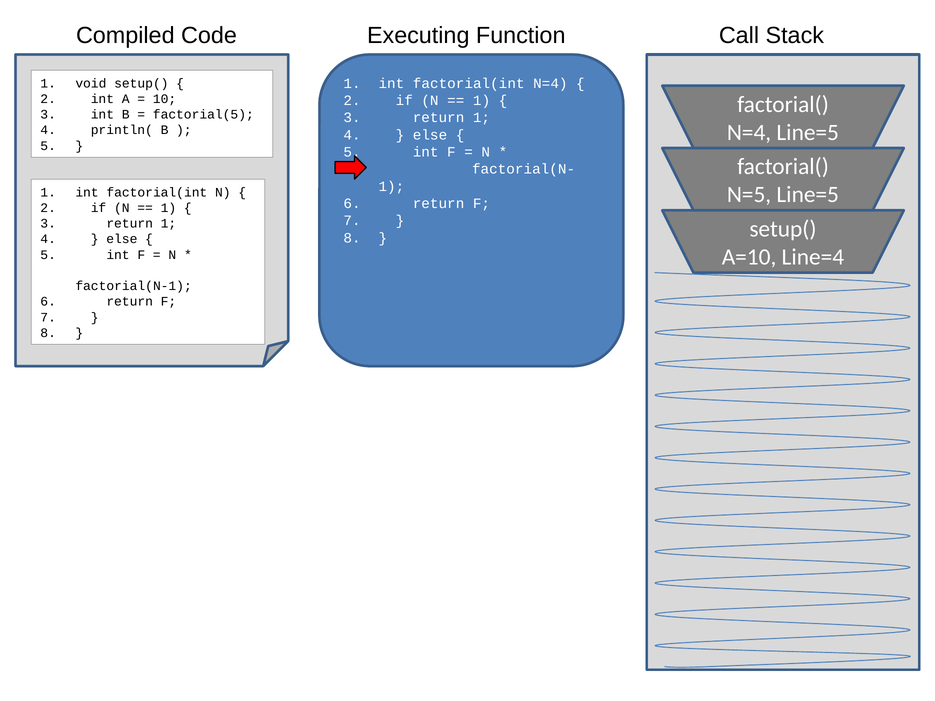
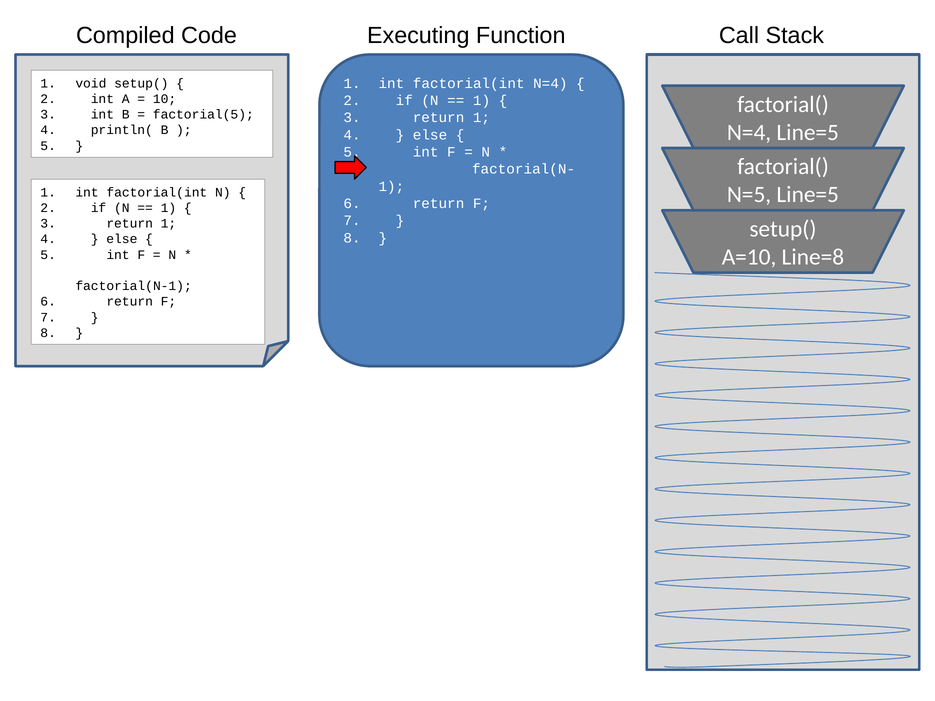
Line=4: Line=4 -> Line=8 (813, 257)
